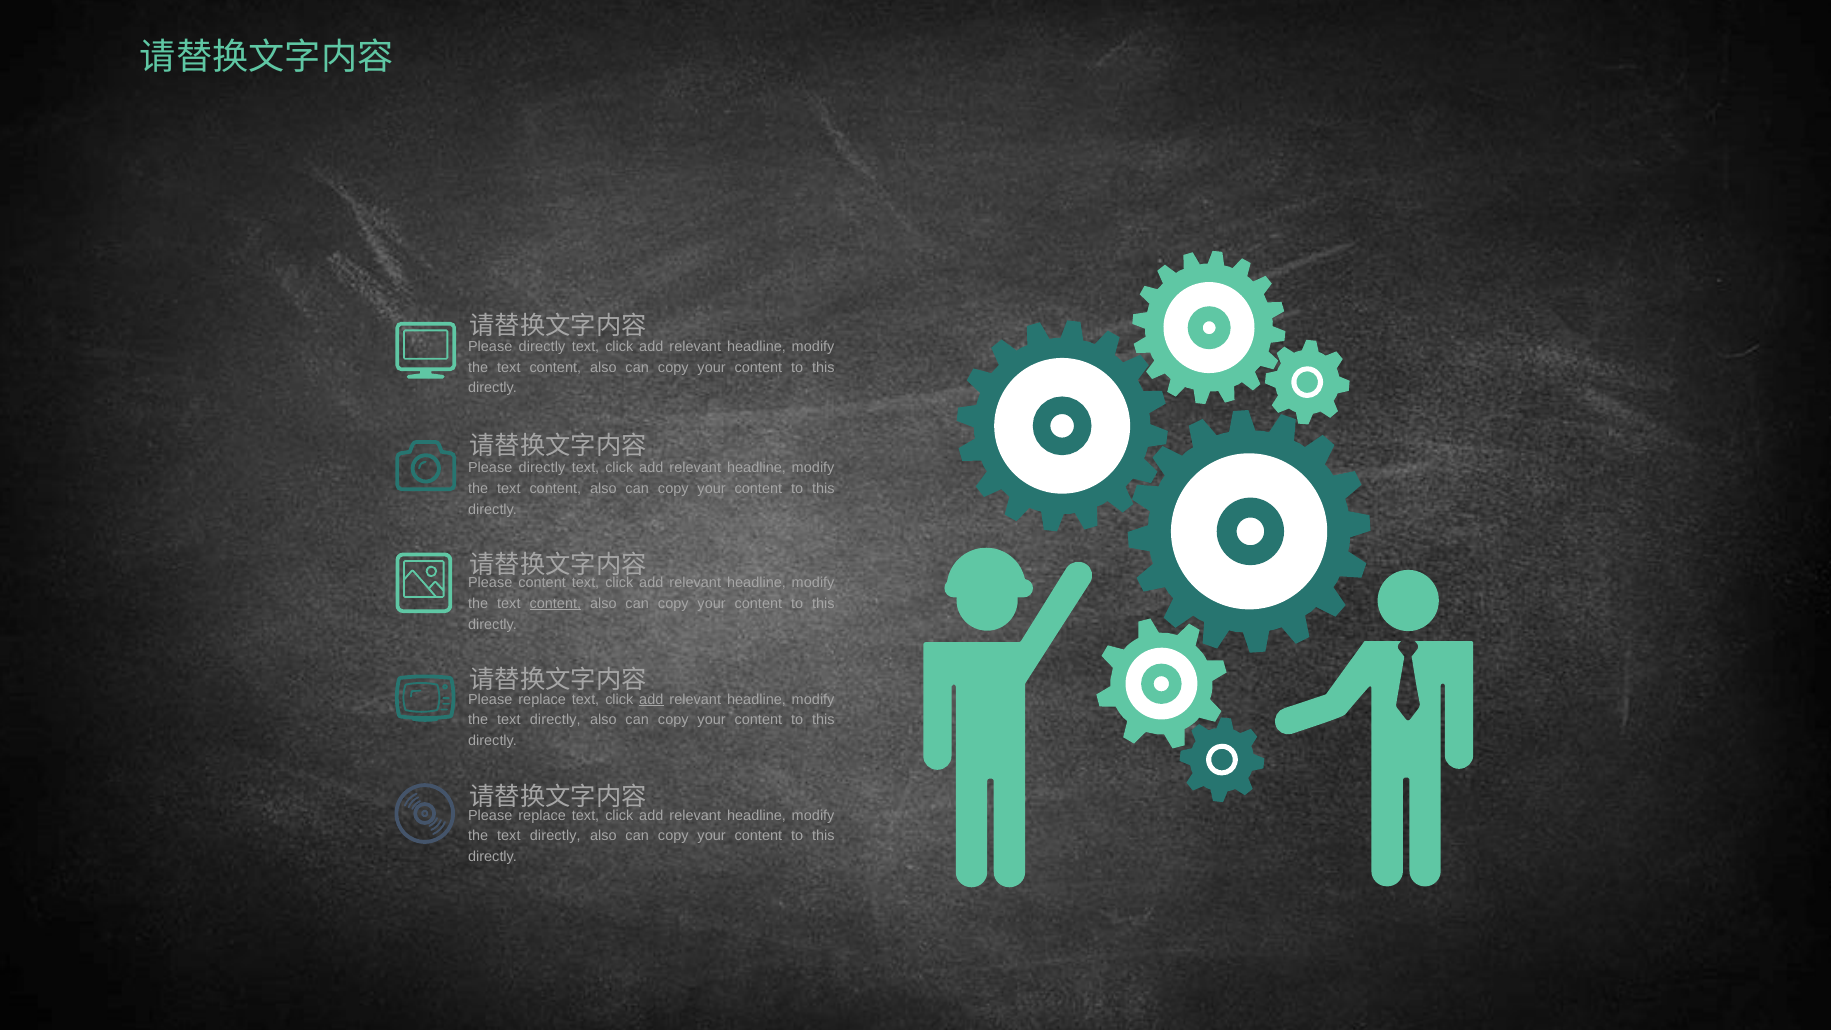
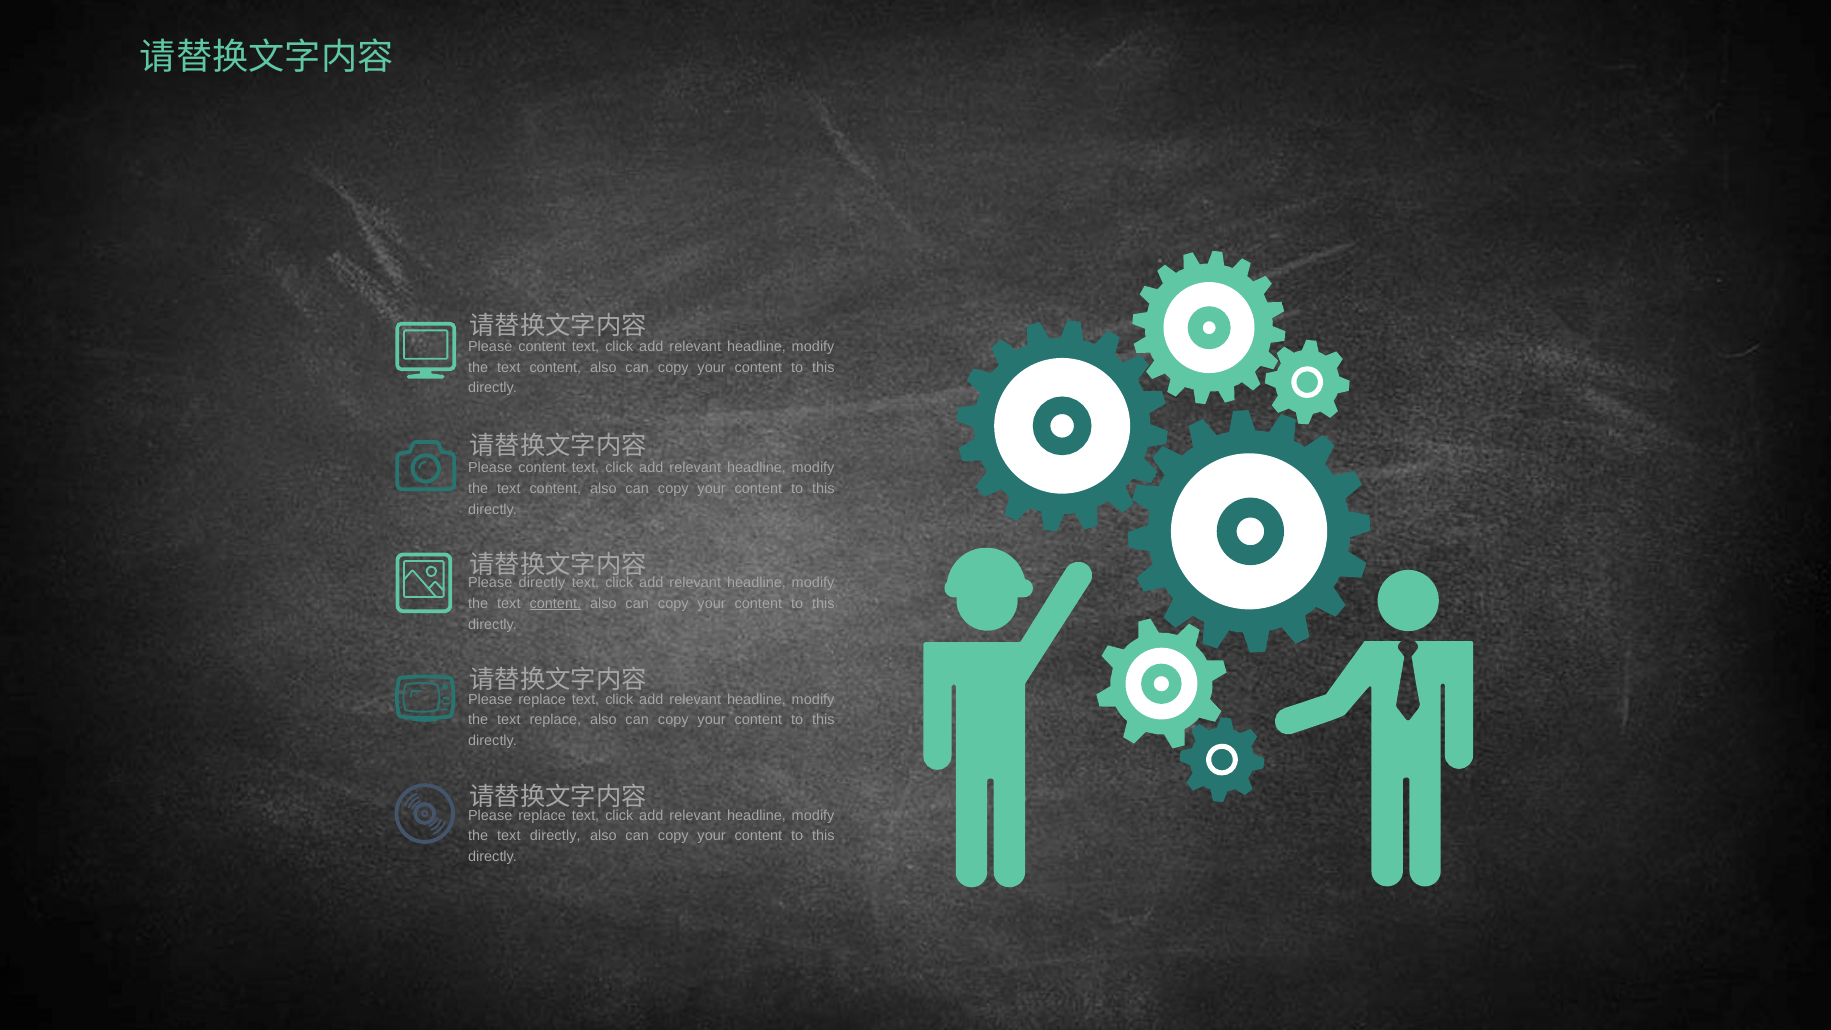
directly: directly -> content (542, 347)
directly: directly -> content (542, 468)
Please content: content -> directly (542, 583)
add underline: present -> none (651, 699)
directly: directly -> replace (555, 720)
